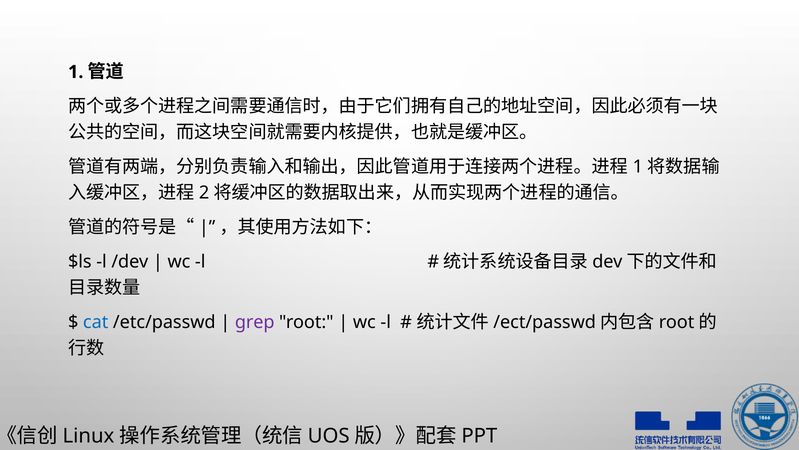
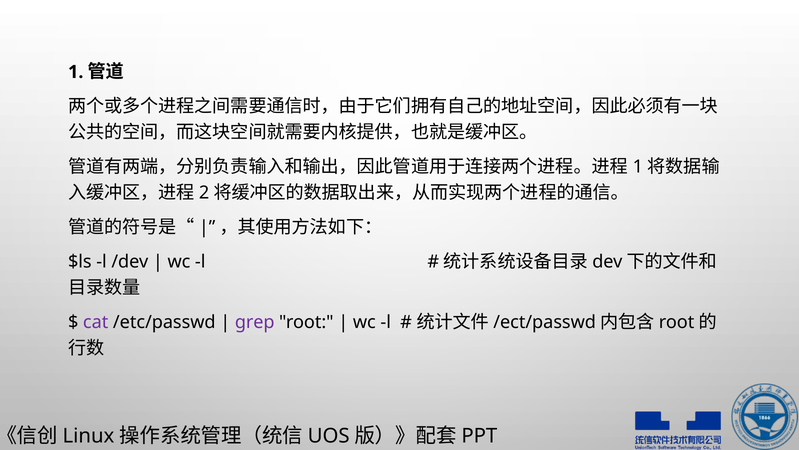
cat colour: blue -> purple (96, 322)
